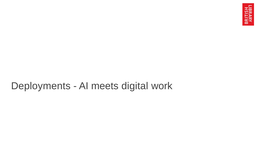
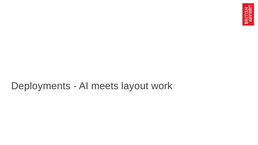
digital: digital -> layout (135, 86)
